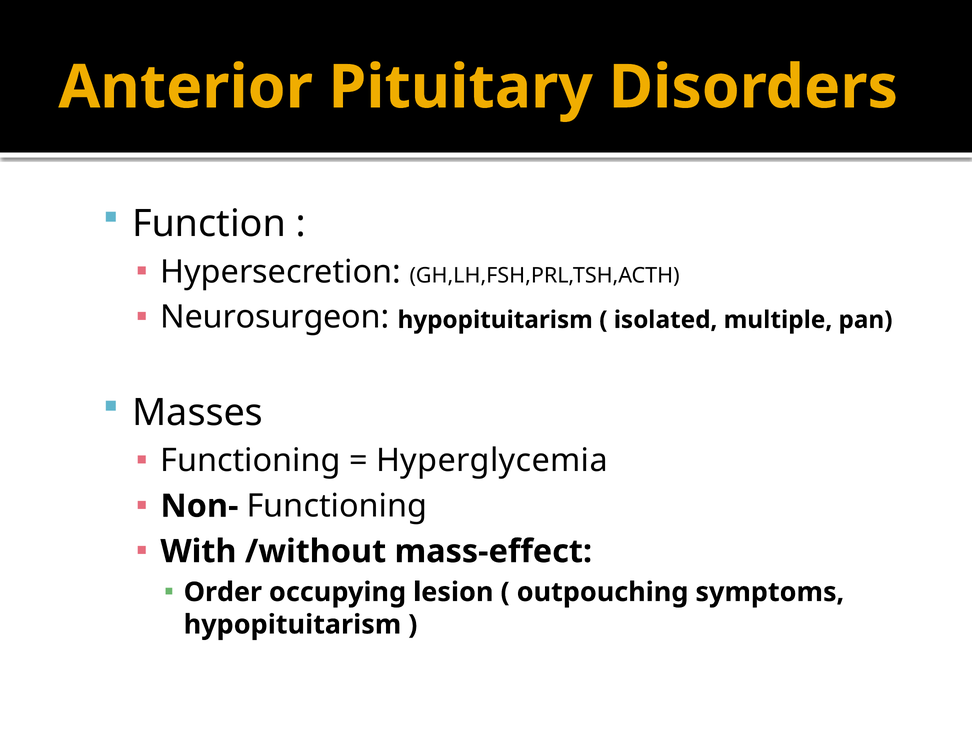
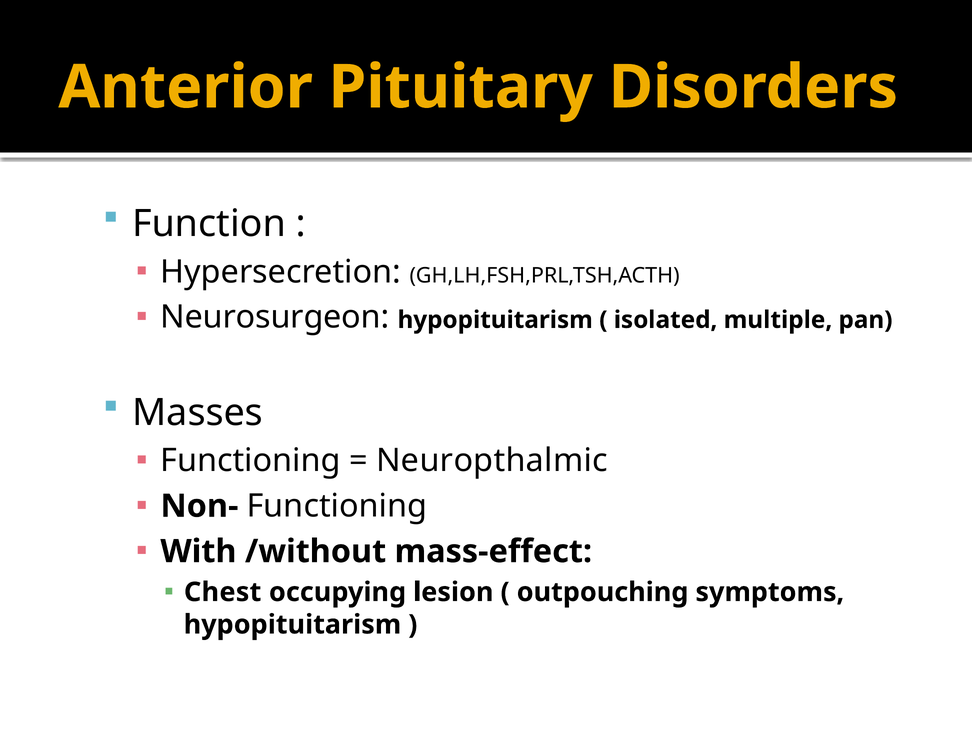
Hyperglycemia: Hyperglycemia -> Neuropthalmic (492, 461)
Order: Order -> Chest (223, 592)
